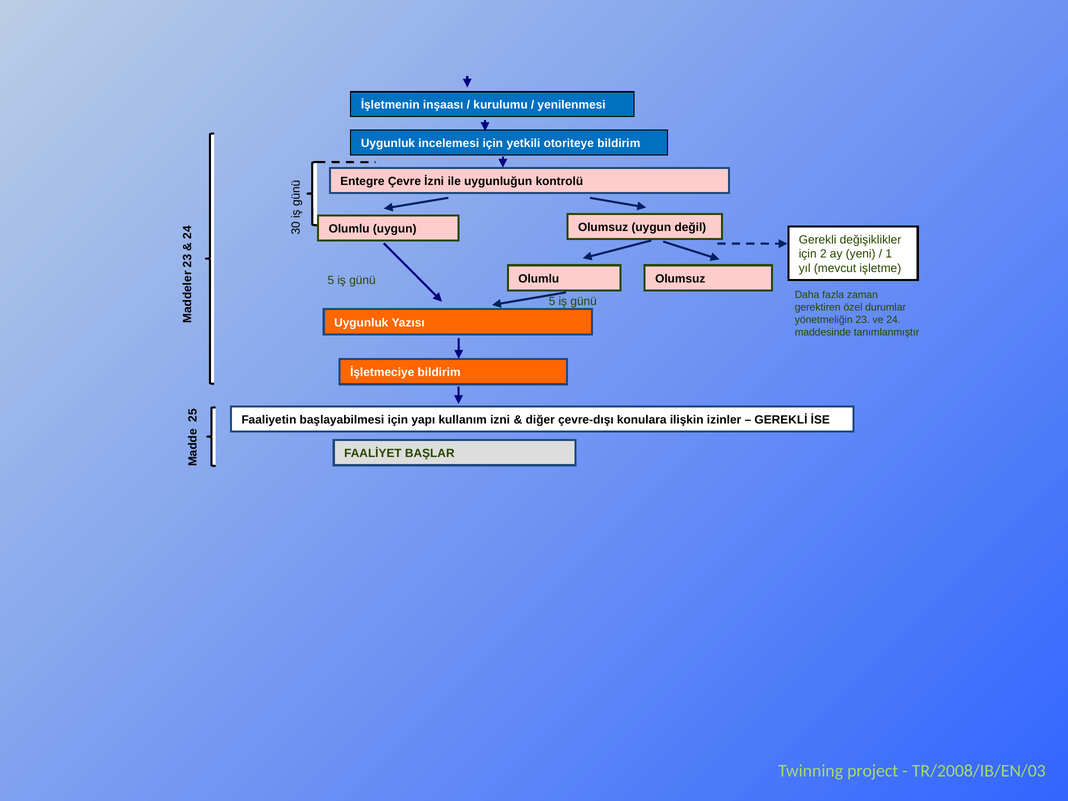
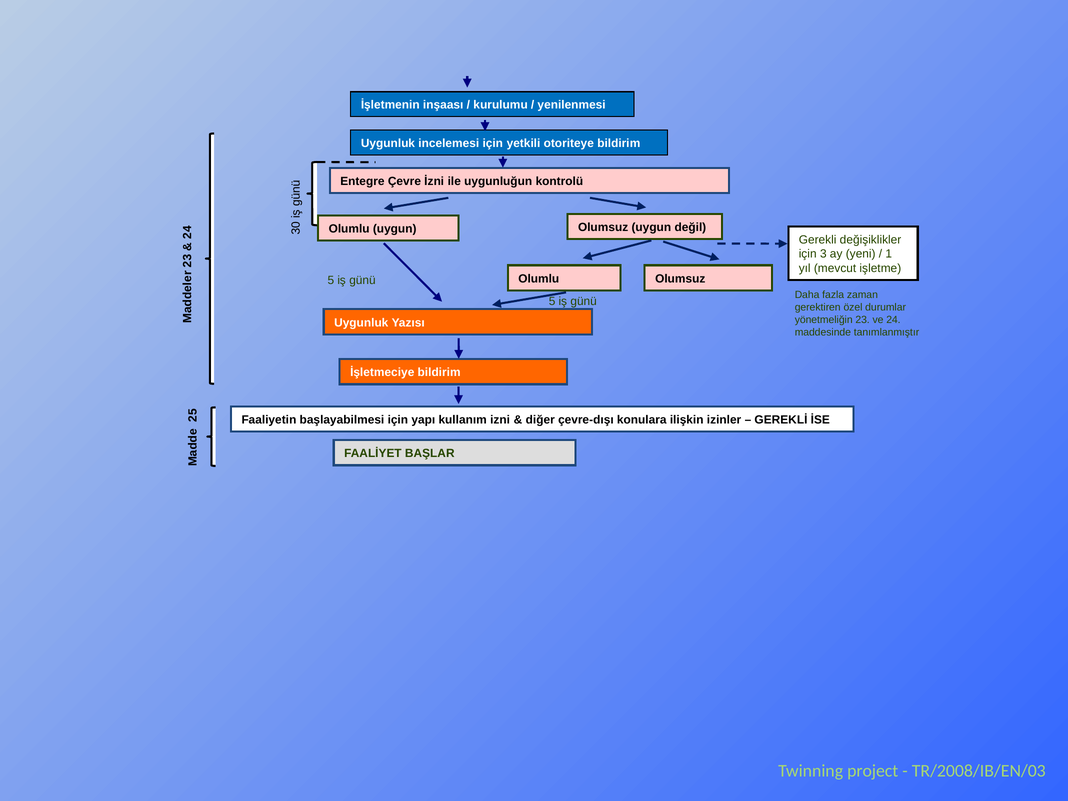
için 2: 2 -> 3 (823, 254)
